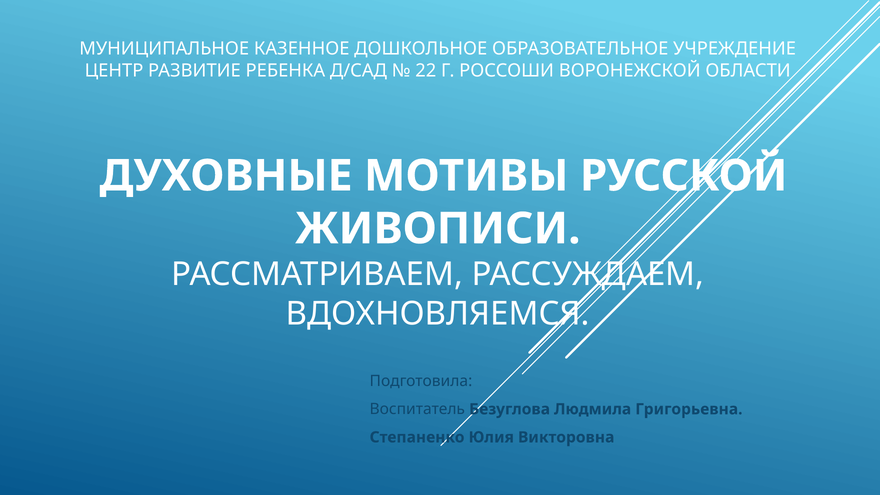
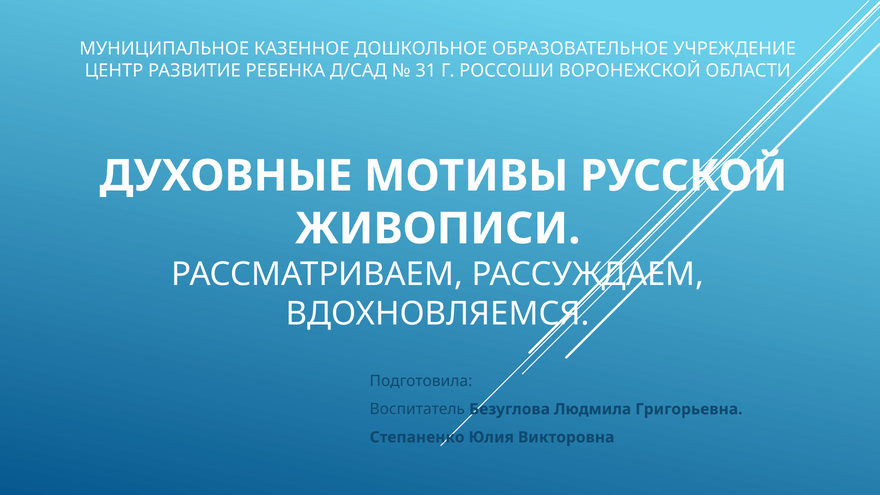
22: 22 -> 31 (426, 71)
